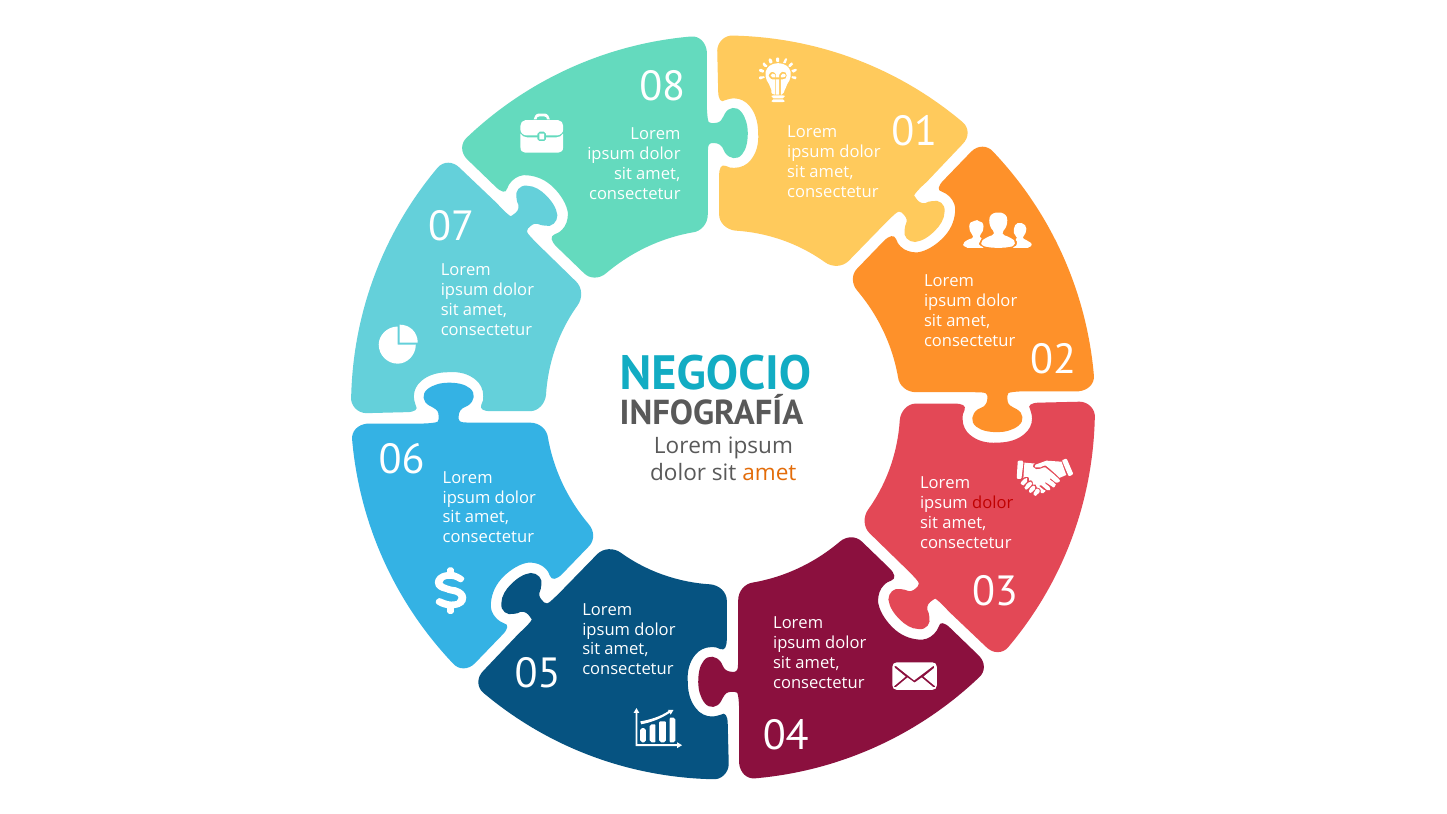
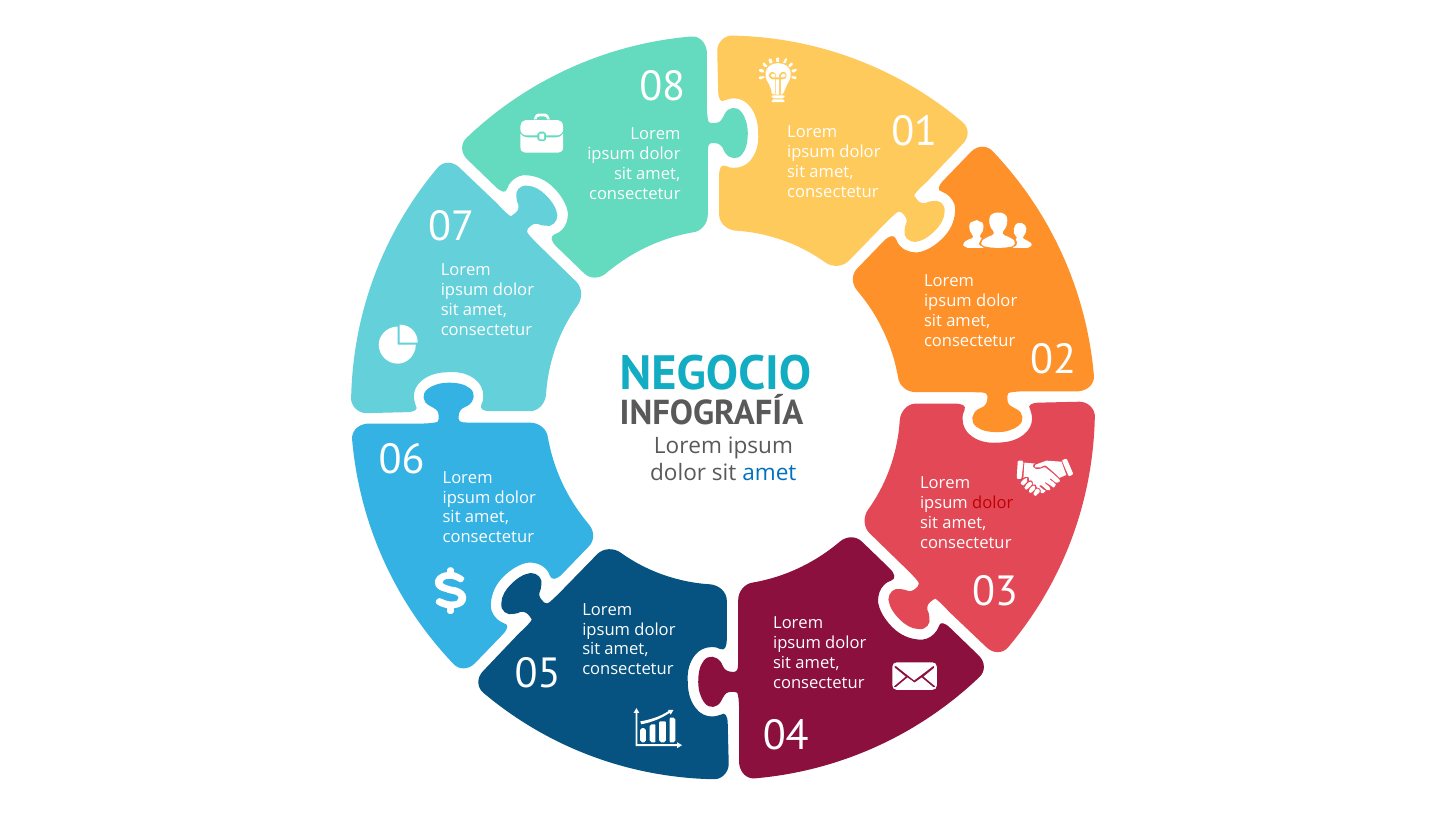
amet colour: orange -> blue (769, 473)
